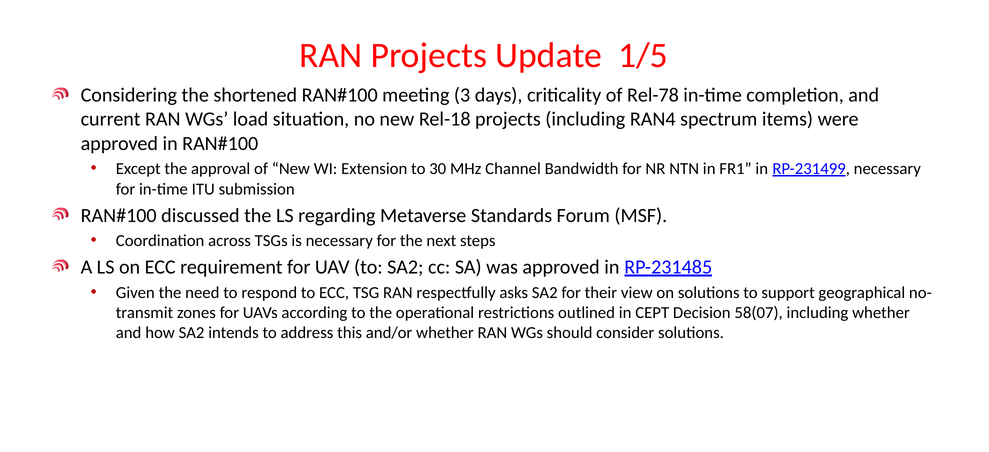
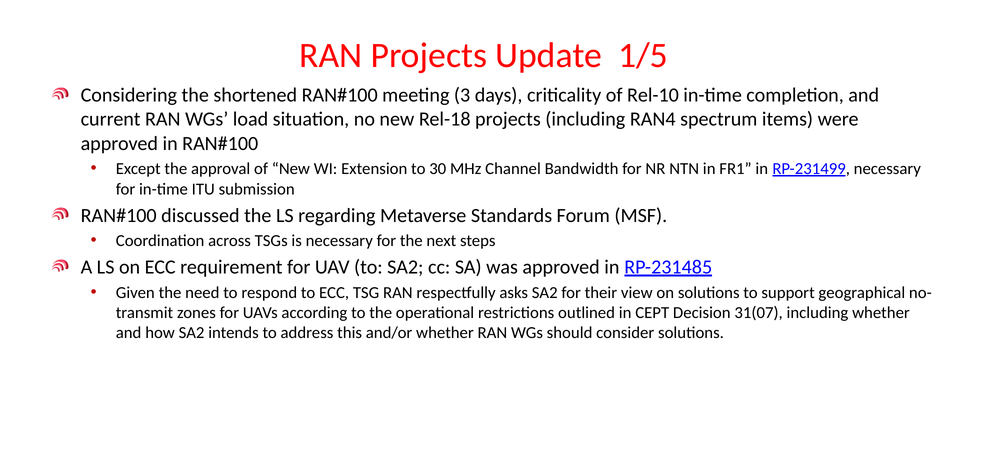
Rel-78: Rel-78 -> Rel-10 (653, 95)
58(07: 58(07 -> 31(07 (759, 313)
